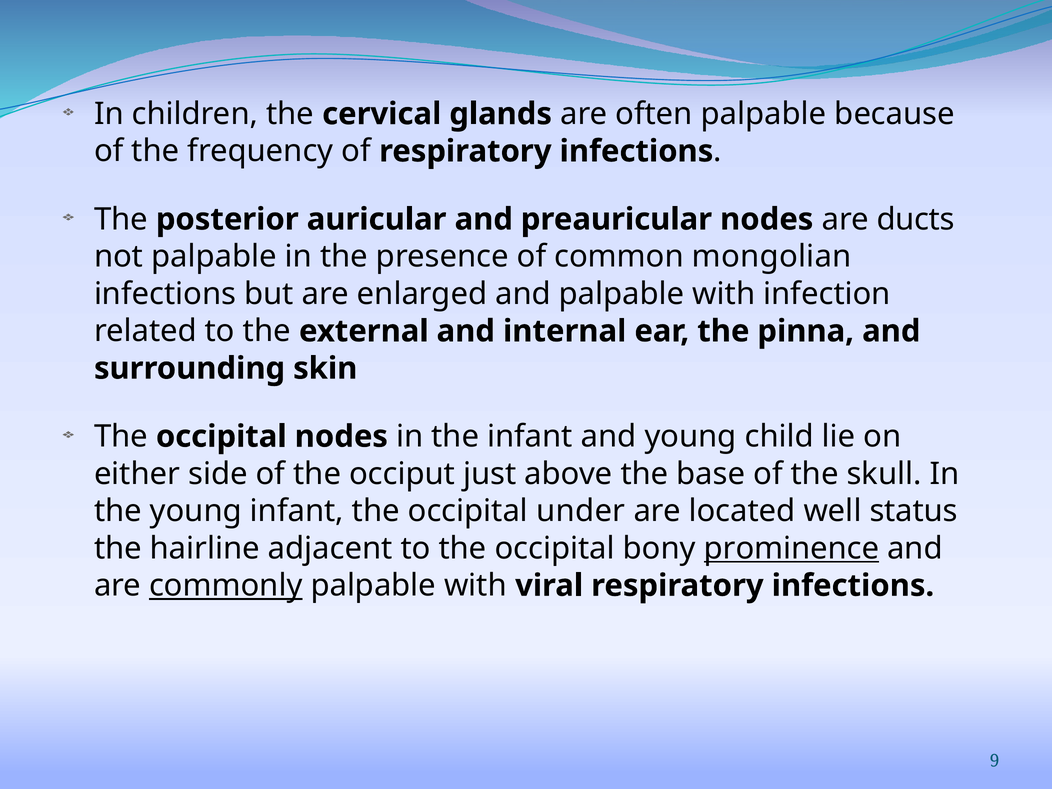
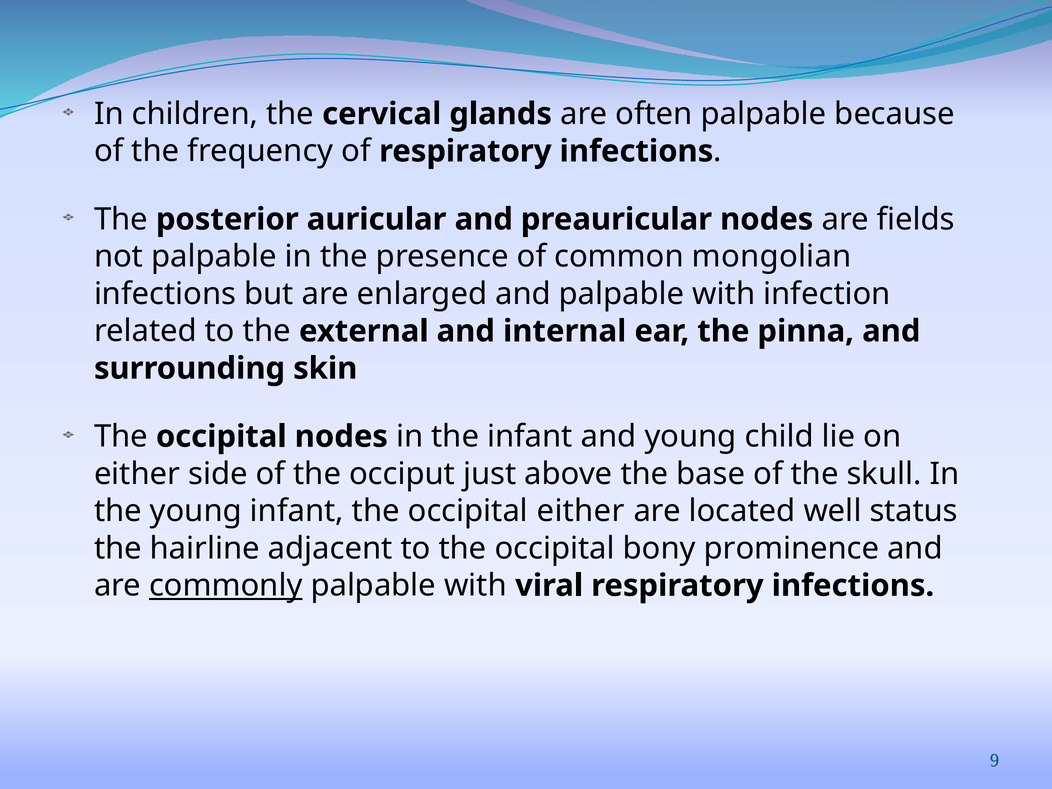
ducts: ducts -> fields (916, 219)
occipital under: under -> either (581, 511)
prominence underline: present -> none (791, 548)
